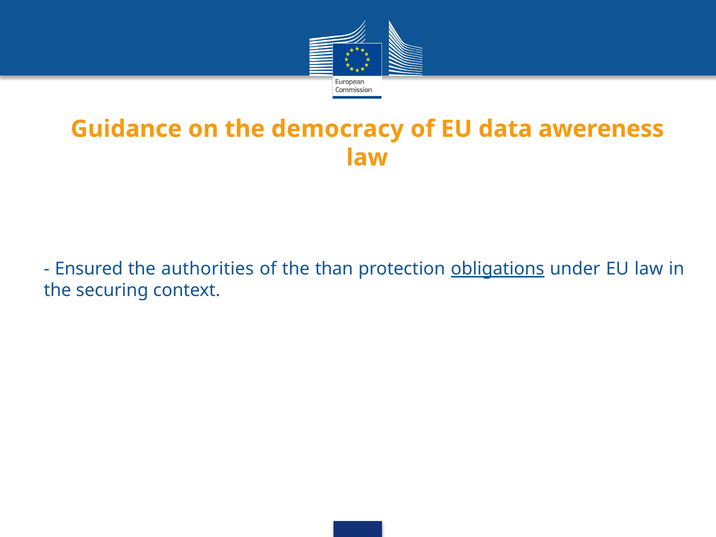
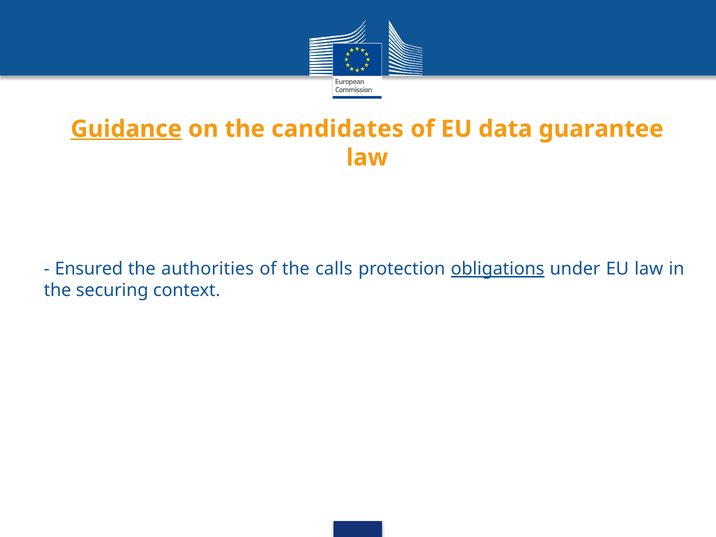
Guidance underline: none -> present (126, 129)
democracy: democracy -> candidates (338, 129)
awereness: awereness -> guarantee (601, 129)
than: than -> calls (334, 269)
